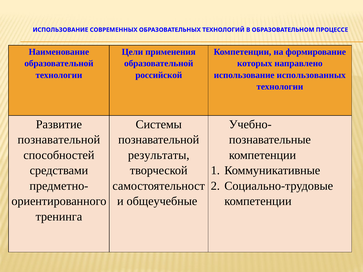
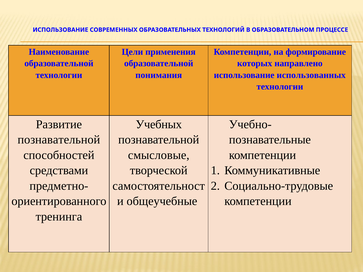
российской: российской -> понимания (159, 75)
Системы: Системы -> Учебных (159, 124)
результаты: результаты -> смысловые (159, 155)
